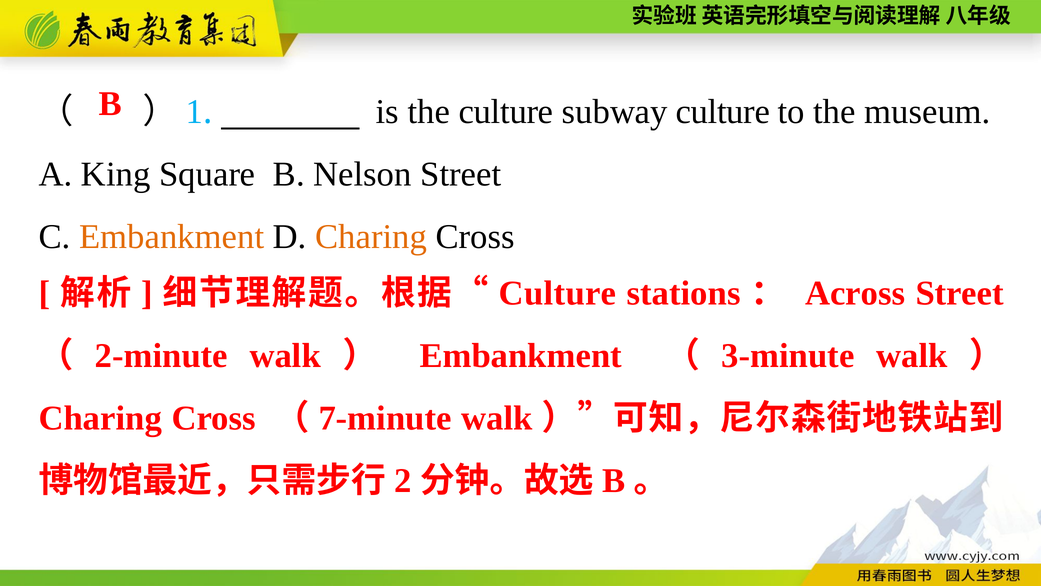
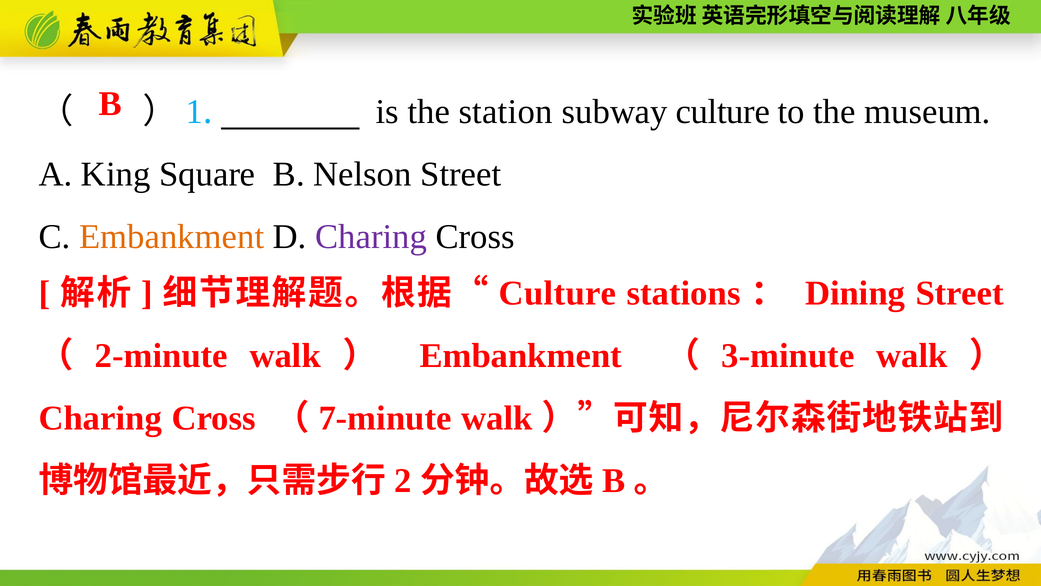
the culture: culture -> station (506, 112)
Charing colour: orange -> purple (371, 237)
Across: Across -> Dining (855, 293)
